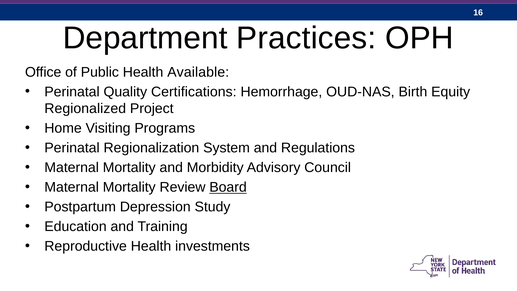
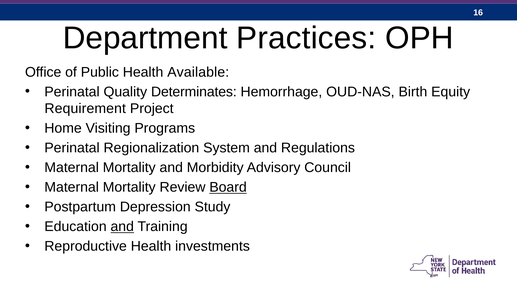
Certifications: Certifications -> Determinates (194, 92)
Regionalized: Regionalized -> Requirement (85, 109)
and underline: none -> present (122, 227)
